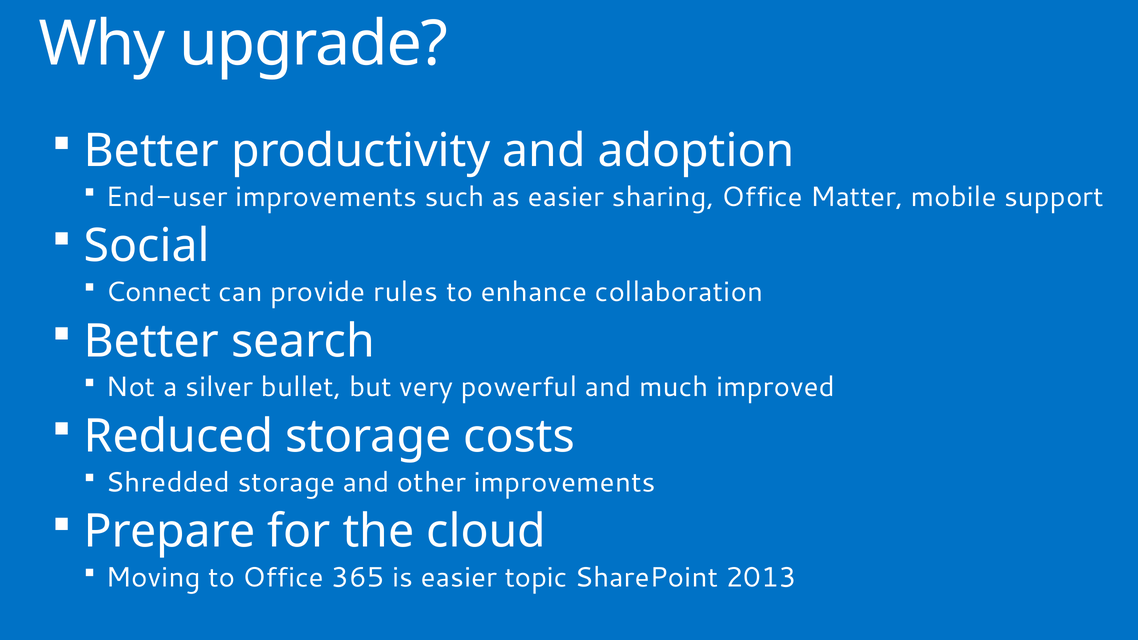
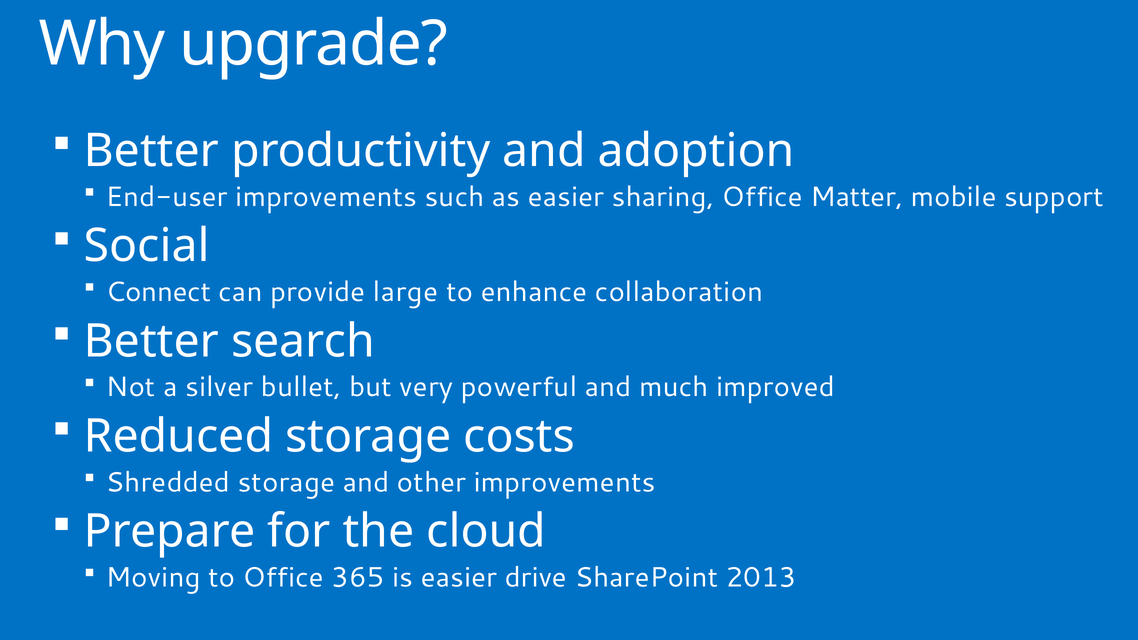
rules: rules -> large (406, 292)
topic: topic -> drive (536, 578)
